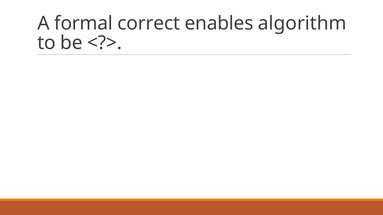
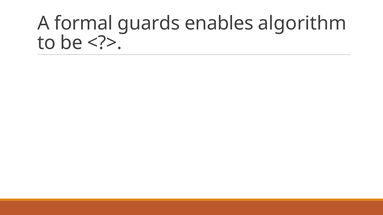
correct: correct -> guards (149, 23)
